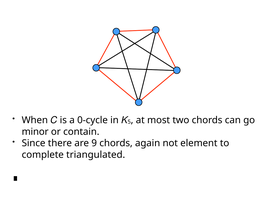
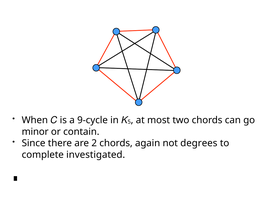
0-cycle: 0-cycle -> 9-cycle (93, 120)
9: 9 -> 2 (94, 143)
element: element -> degrees (199, 143)
triangulated: triangulated -> investigated (96, 155)
